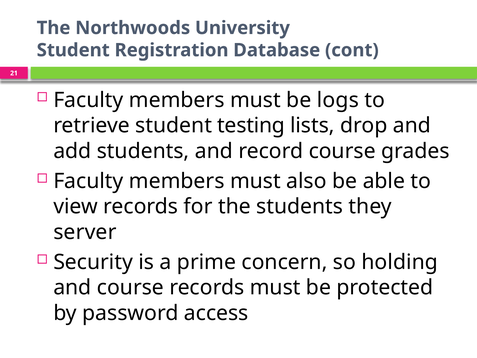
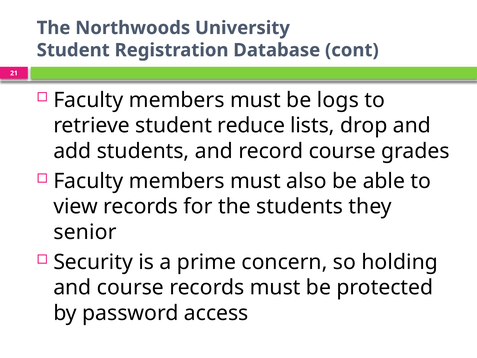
testing: testing -> reduce (251, 125)
server: server -> senior (85, 232)
